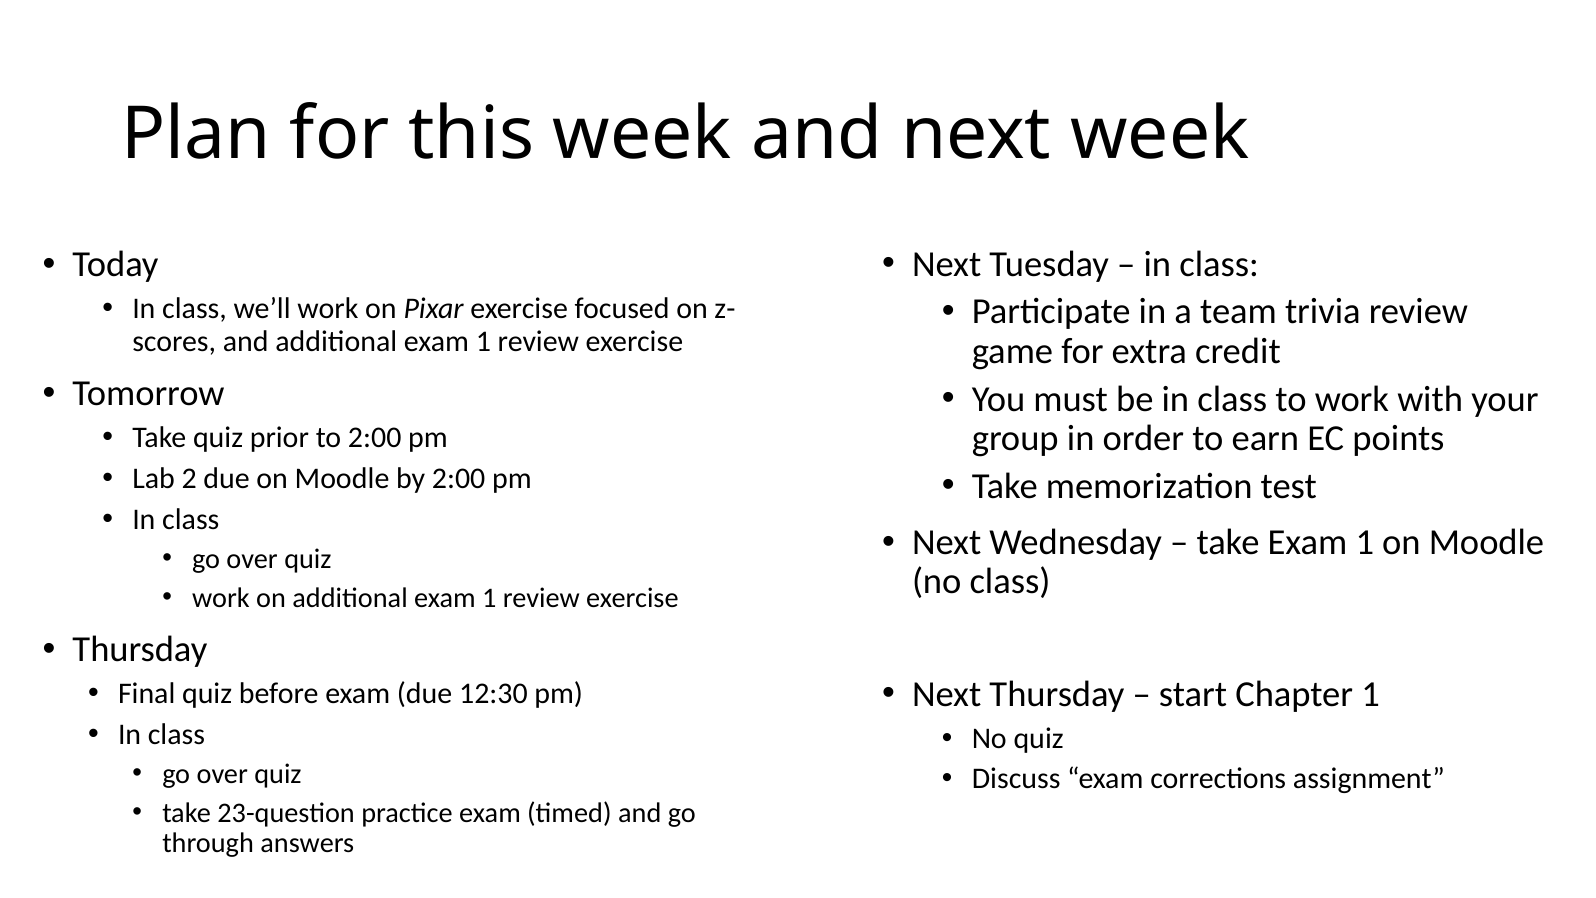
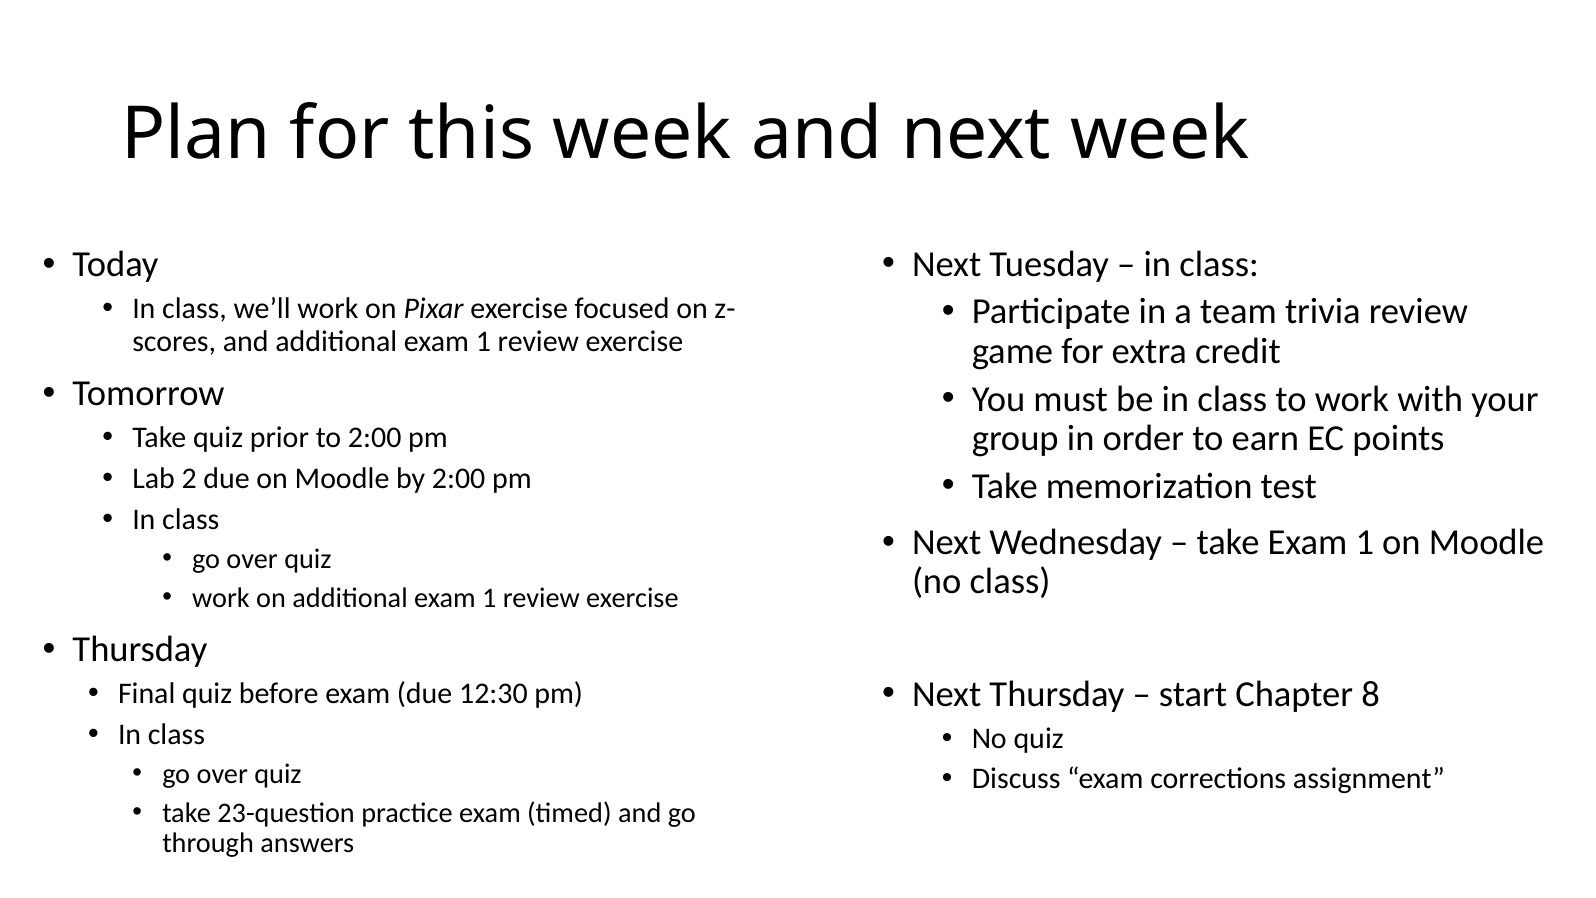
Chapter 1: 1 -> 8 (1371, 694)
